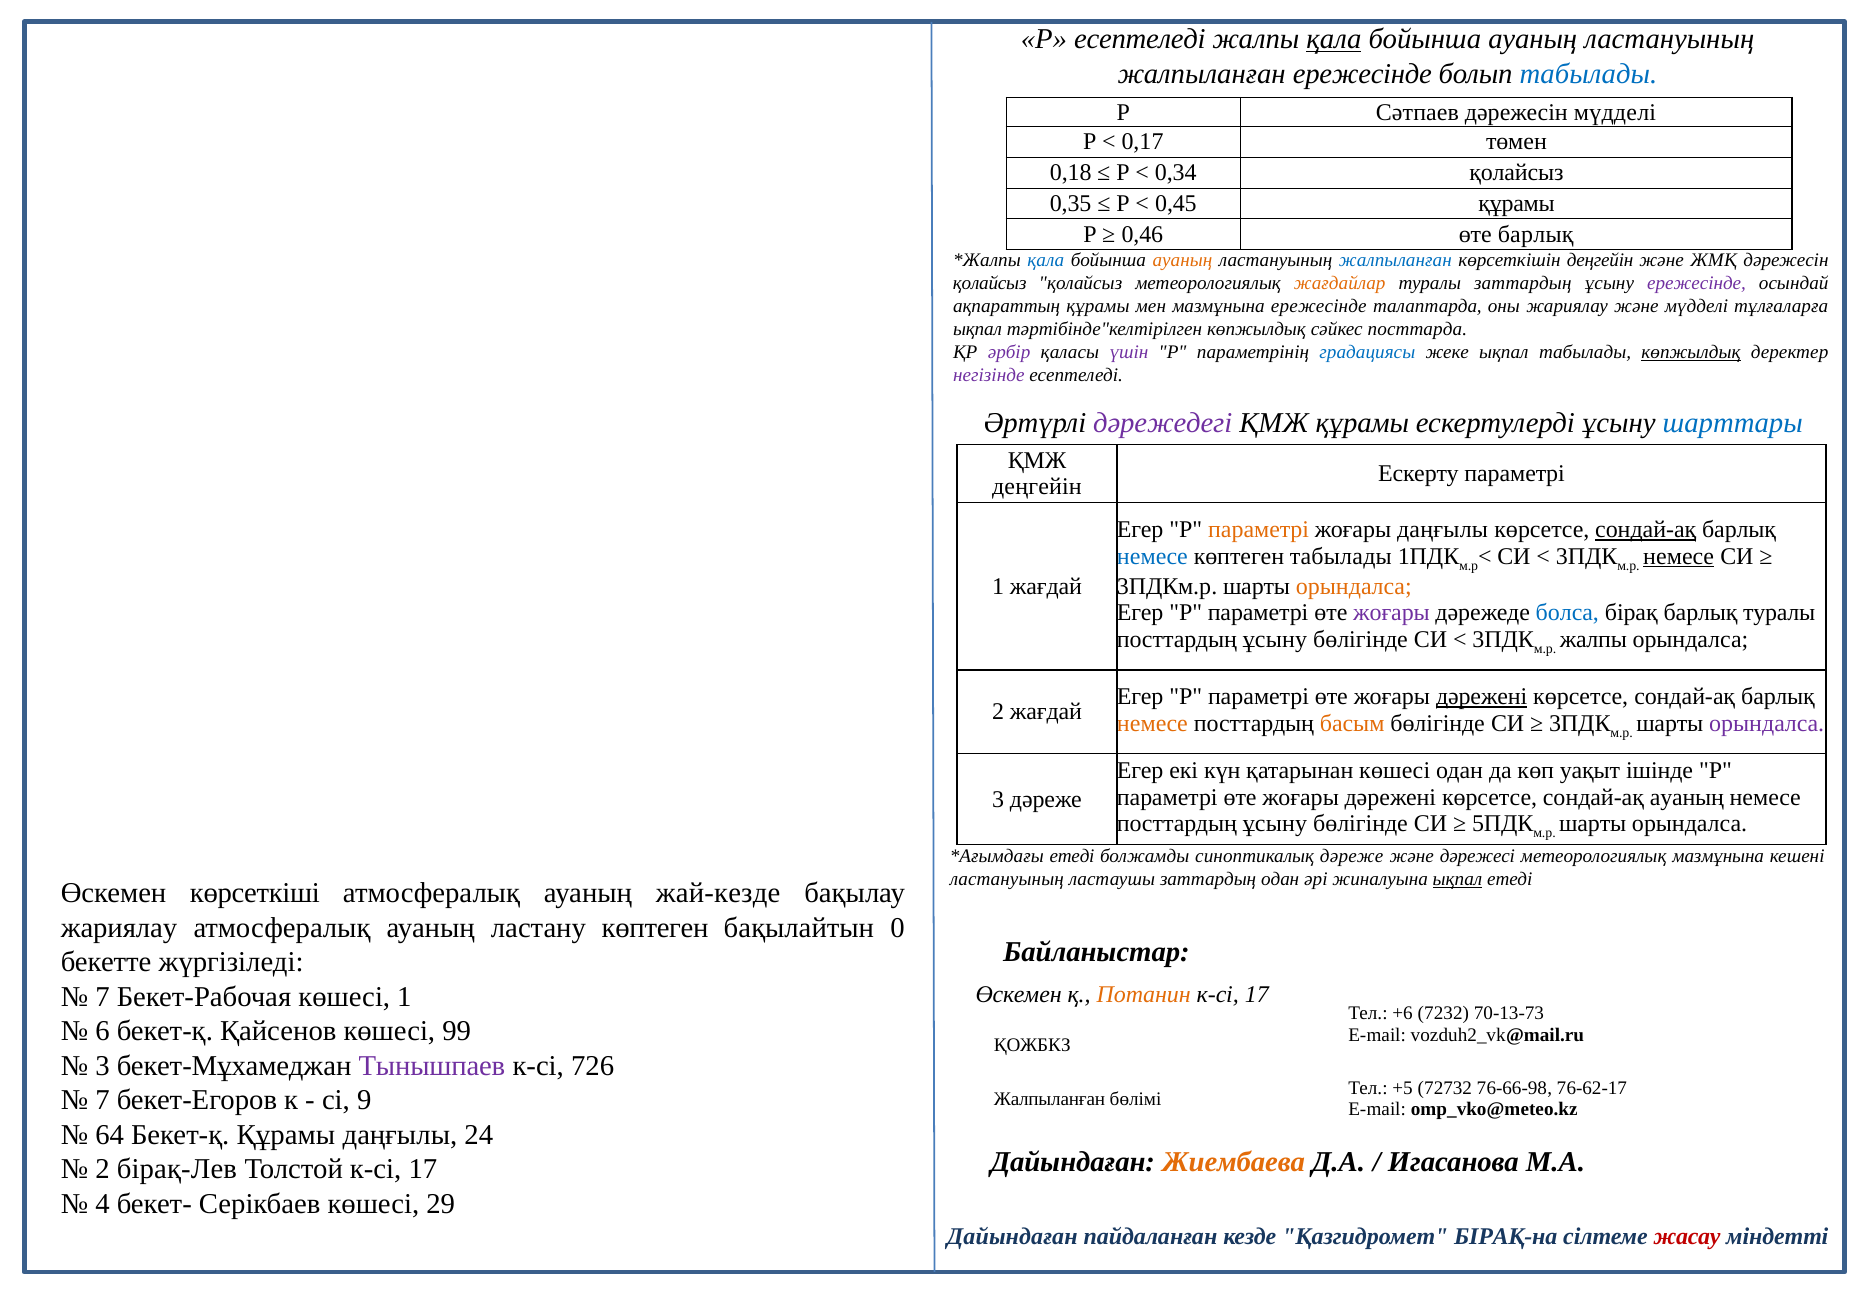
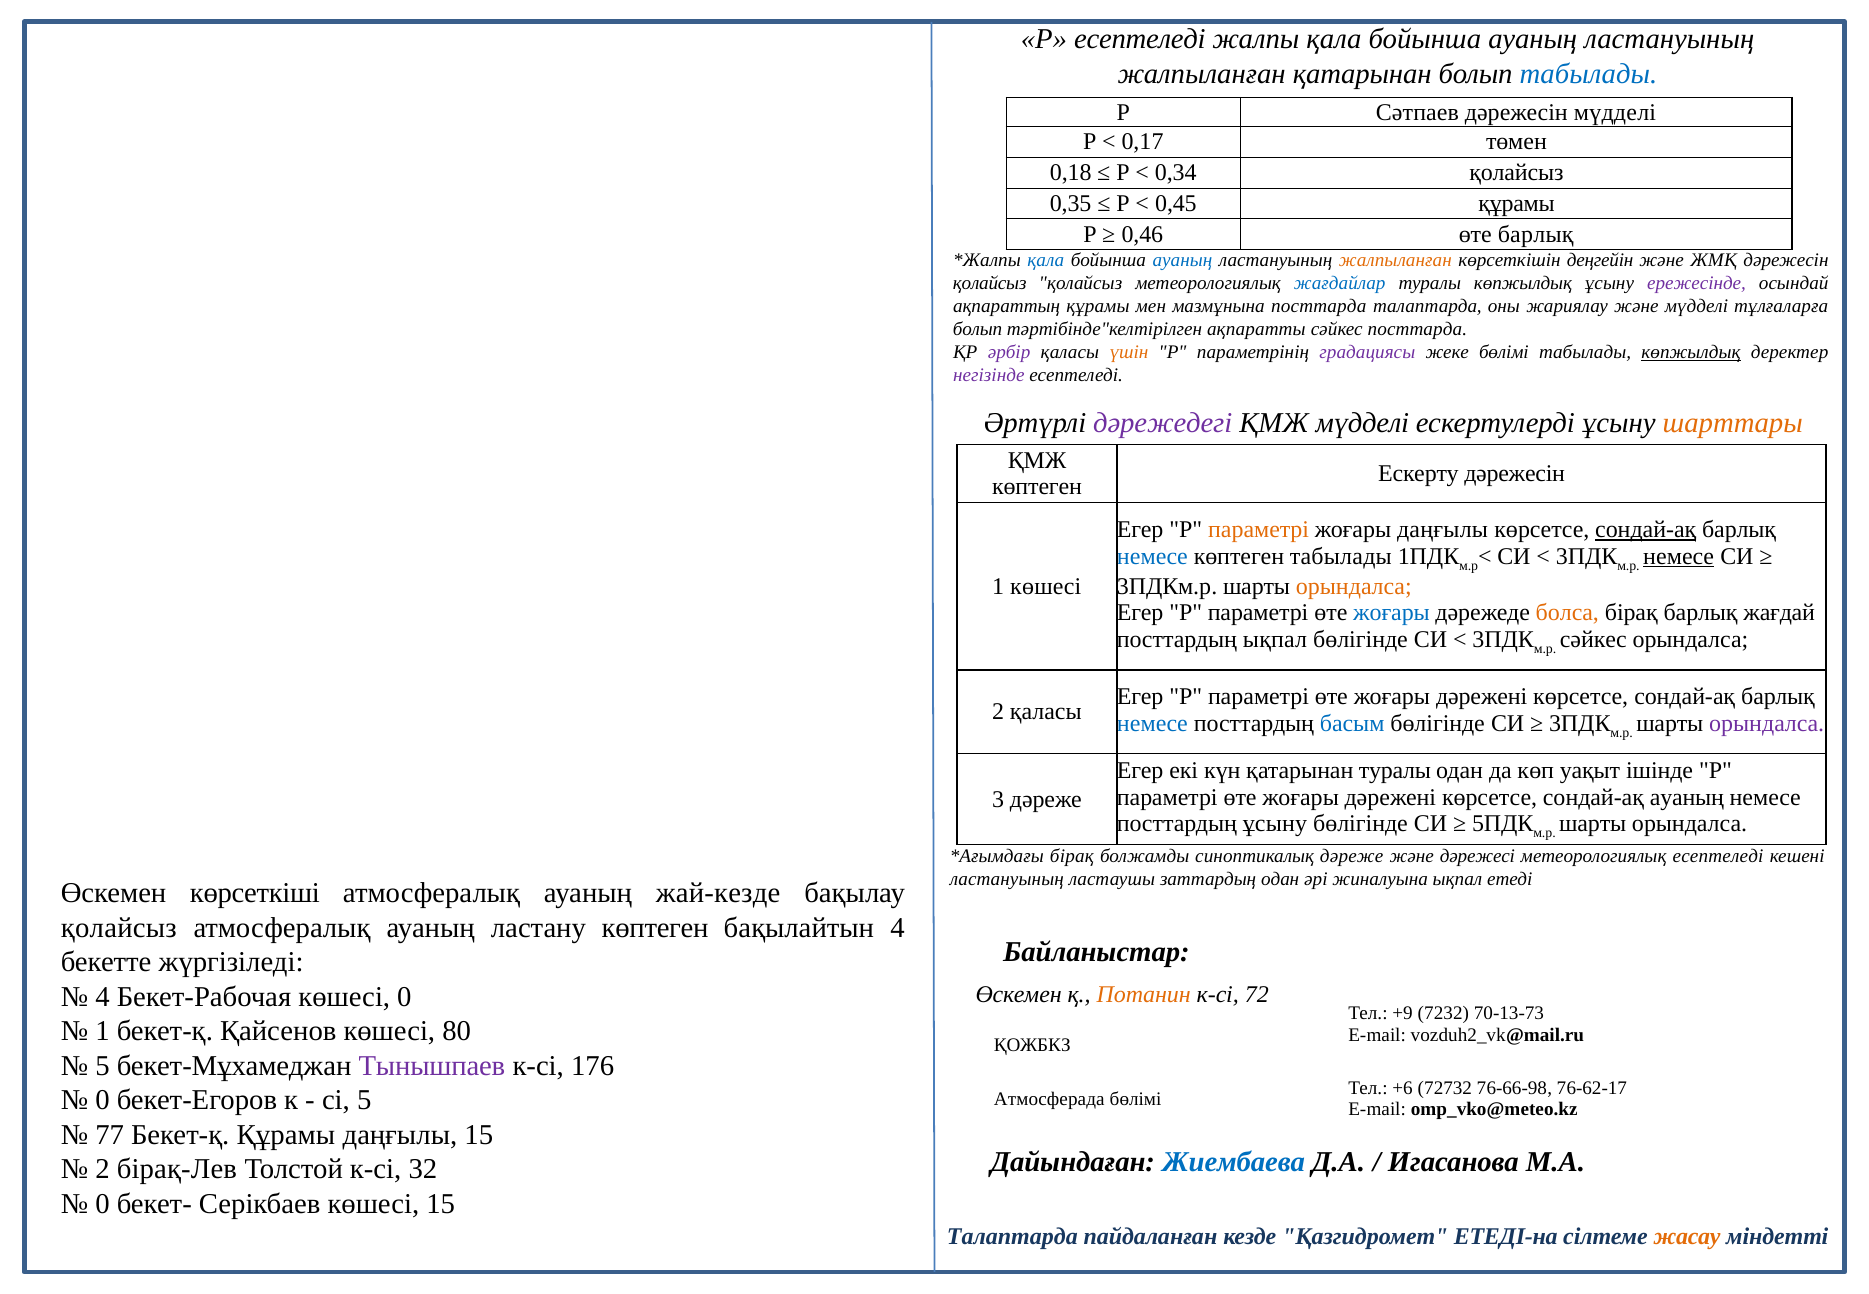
қала underline: present -> none (1334, 39)
жалпыланған ережесінде: ережесінде -> қатарынан (1362, 74)
ауаның colour: orange -> blue (1182, 260)
жалпыланған colour: blue -> orange (1395, 260)
жағдайлар colour: orange -> blue (1340, 283)
туралы заттардың: заттардың -> көпжылдық (1523, 283)
мазмұнына ережесінде: ережесінде -> посттарда (1319, 306)
ықпал: ықпал -> болып (978, 329)
тәртібінде"келтірілген көпжылдық: көпжылдық -> ақпаратты (1256, 329)
үшін colour: purple -> orange (1129, 352)
градациясы colour: blue -> purple (1367, 352)
жеке ықпал: ықпал -> бөлімі (1504, 352)
ҚМЖ құрамы: құрамы -> мүдделі (1362, 423)
шарттары colour: blue -> orange (1733, 423)
Ескерту параметрі: параметрі -> дәрежесін (1515, 474)
деңгейін: деңгейін -> көптеген (1037, 487)
1 жағдай: жағдай -> көшесі (1046, 586)
жоғары colour: purple -> blue (1391, 613)
болса colour: blue -> orange (1567, 613)
барлық туралы: туралы -> жағдай (1779, 613)
ұсыну: ұсыну -> ықпал (1275, 639)
жалпы: жалпы -> сәйкес (1593, 639)
дәрежені underline: present -> none (1482, 697)
2 жағдай: жағдай -> қаласы (1046, 712)
немесе colour: orange -> blue (1152, 723)
басым colour: orange -> blue (1352, 723)
қатарынан көшесі: көшесі -> туралы (1395, 771)
етеді: етеді -> бірақ (1072, 856)
метеорологиялық мазмұнына: мазмұнына -> есептеледі (1718, 856)
ықпал underline: present -> none (1457, 879)
жариялау: жариялау -> қолайсыз (119, 928)
бақылайтын 0: 0 -> 4 (897, 928)
17: 17 -> 72 (1257, 994)
7: 7 -> 4 (102, 997)
көшесі 1: 1 -> 0 (404, 997)
+6: +6 -> +9 (1403, 1014)
6: 6 -> 1 (102, 1031)
99: 99 -> 80 (457, 1031)
3: 3 -> 5 (102, 1066)
726: 726 -> 176 (593, 1066)
+5: +5 -> +6 (1403, 1088)
7: 7 -> 0 (102, 1100)
сі 9: 9 -> 5 (364, 1100)
Жалпыланған: Жалпыланған -> Атмосферада (1049, 1099)
64: 64 -> 77 (110, 1135)
даңғылы 24: 24 -> 15 (479, 1135)
Жиембаева colour: orange -> blue (1234, 1162)
Толстой к-сі 17: 17 -> 32 (423, 1169)
4: 4 -> 0 (102, 1204)
көшесі 29: 29 -> 15 (441, 1204)
Дайындаған: Дайындаған -> Талаптарда (1012, 1237)
БІРАҚ-на: БІРАҚ-на -> ЕТЕДІ-на (1506, 1237)
жасау colour: red -> orange (1687, 1237)
